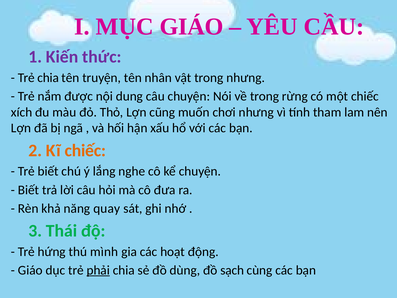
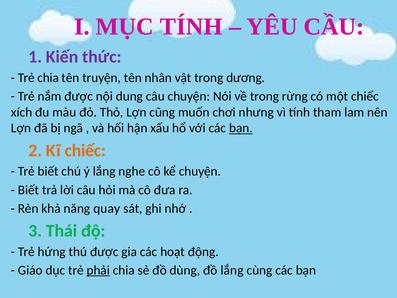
MỤC GIÁO: GIÁO -> TÍNH (191, 27)
trong nhưng: nhưng -> dương (246, 78)
bạn underline: none -> present (241, 128)
thú mình: mình -> được (104, 251)
đồ sạch: sạch -> lắng (232, 270)
